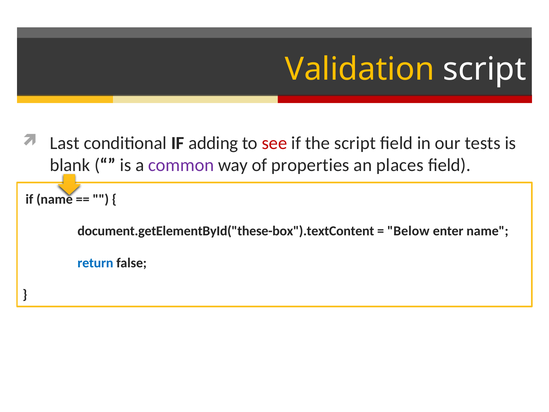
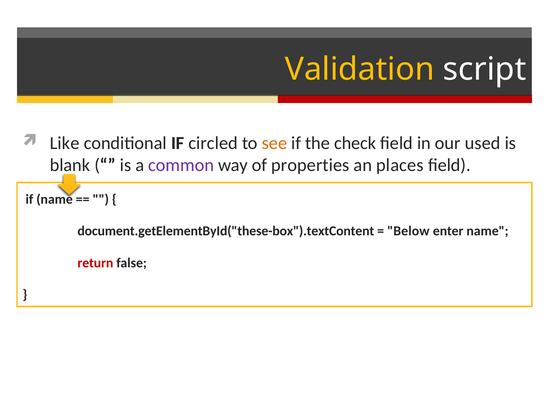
Last: Last -> Like (65, 143)
adding: adding -> circled (213, 143)
see colour: red -> orange (274, 143)
the script: script -> check (355, 143)
tests: tests -> used (483, 143)
return colour: blue -> red (95, 263)
